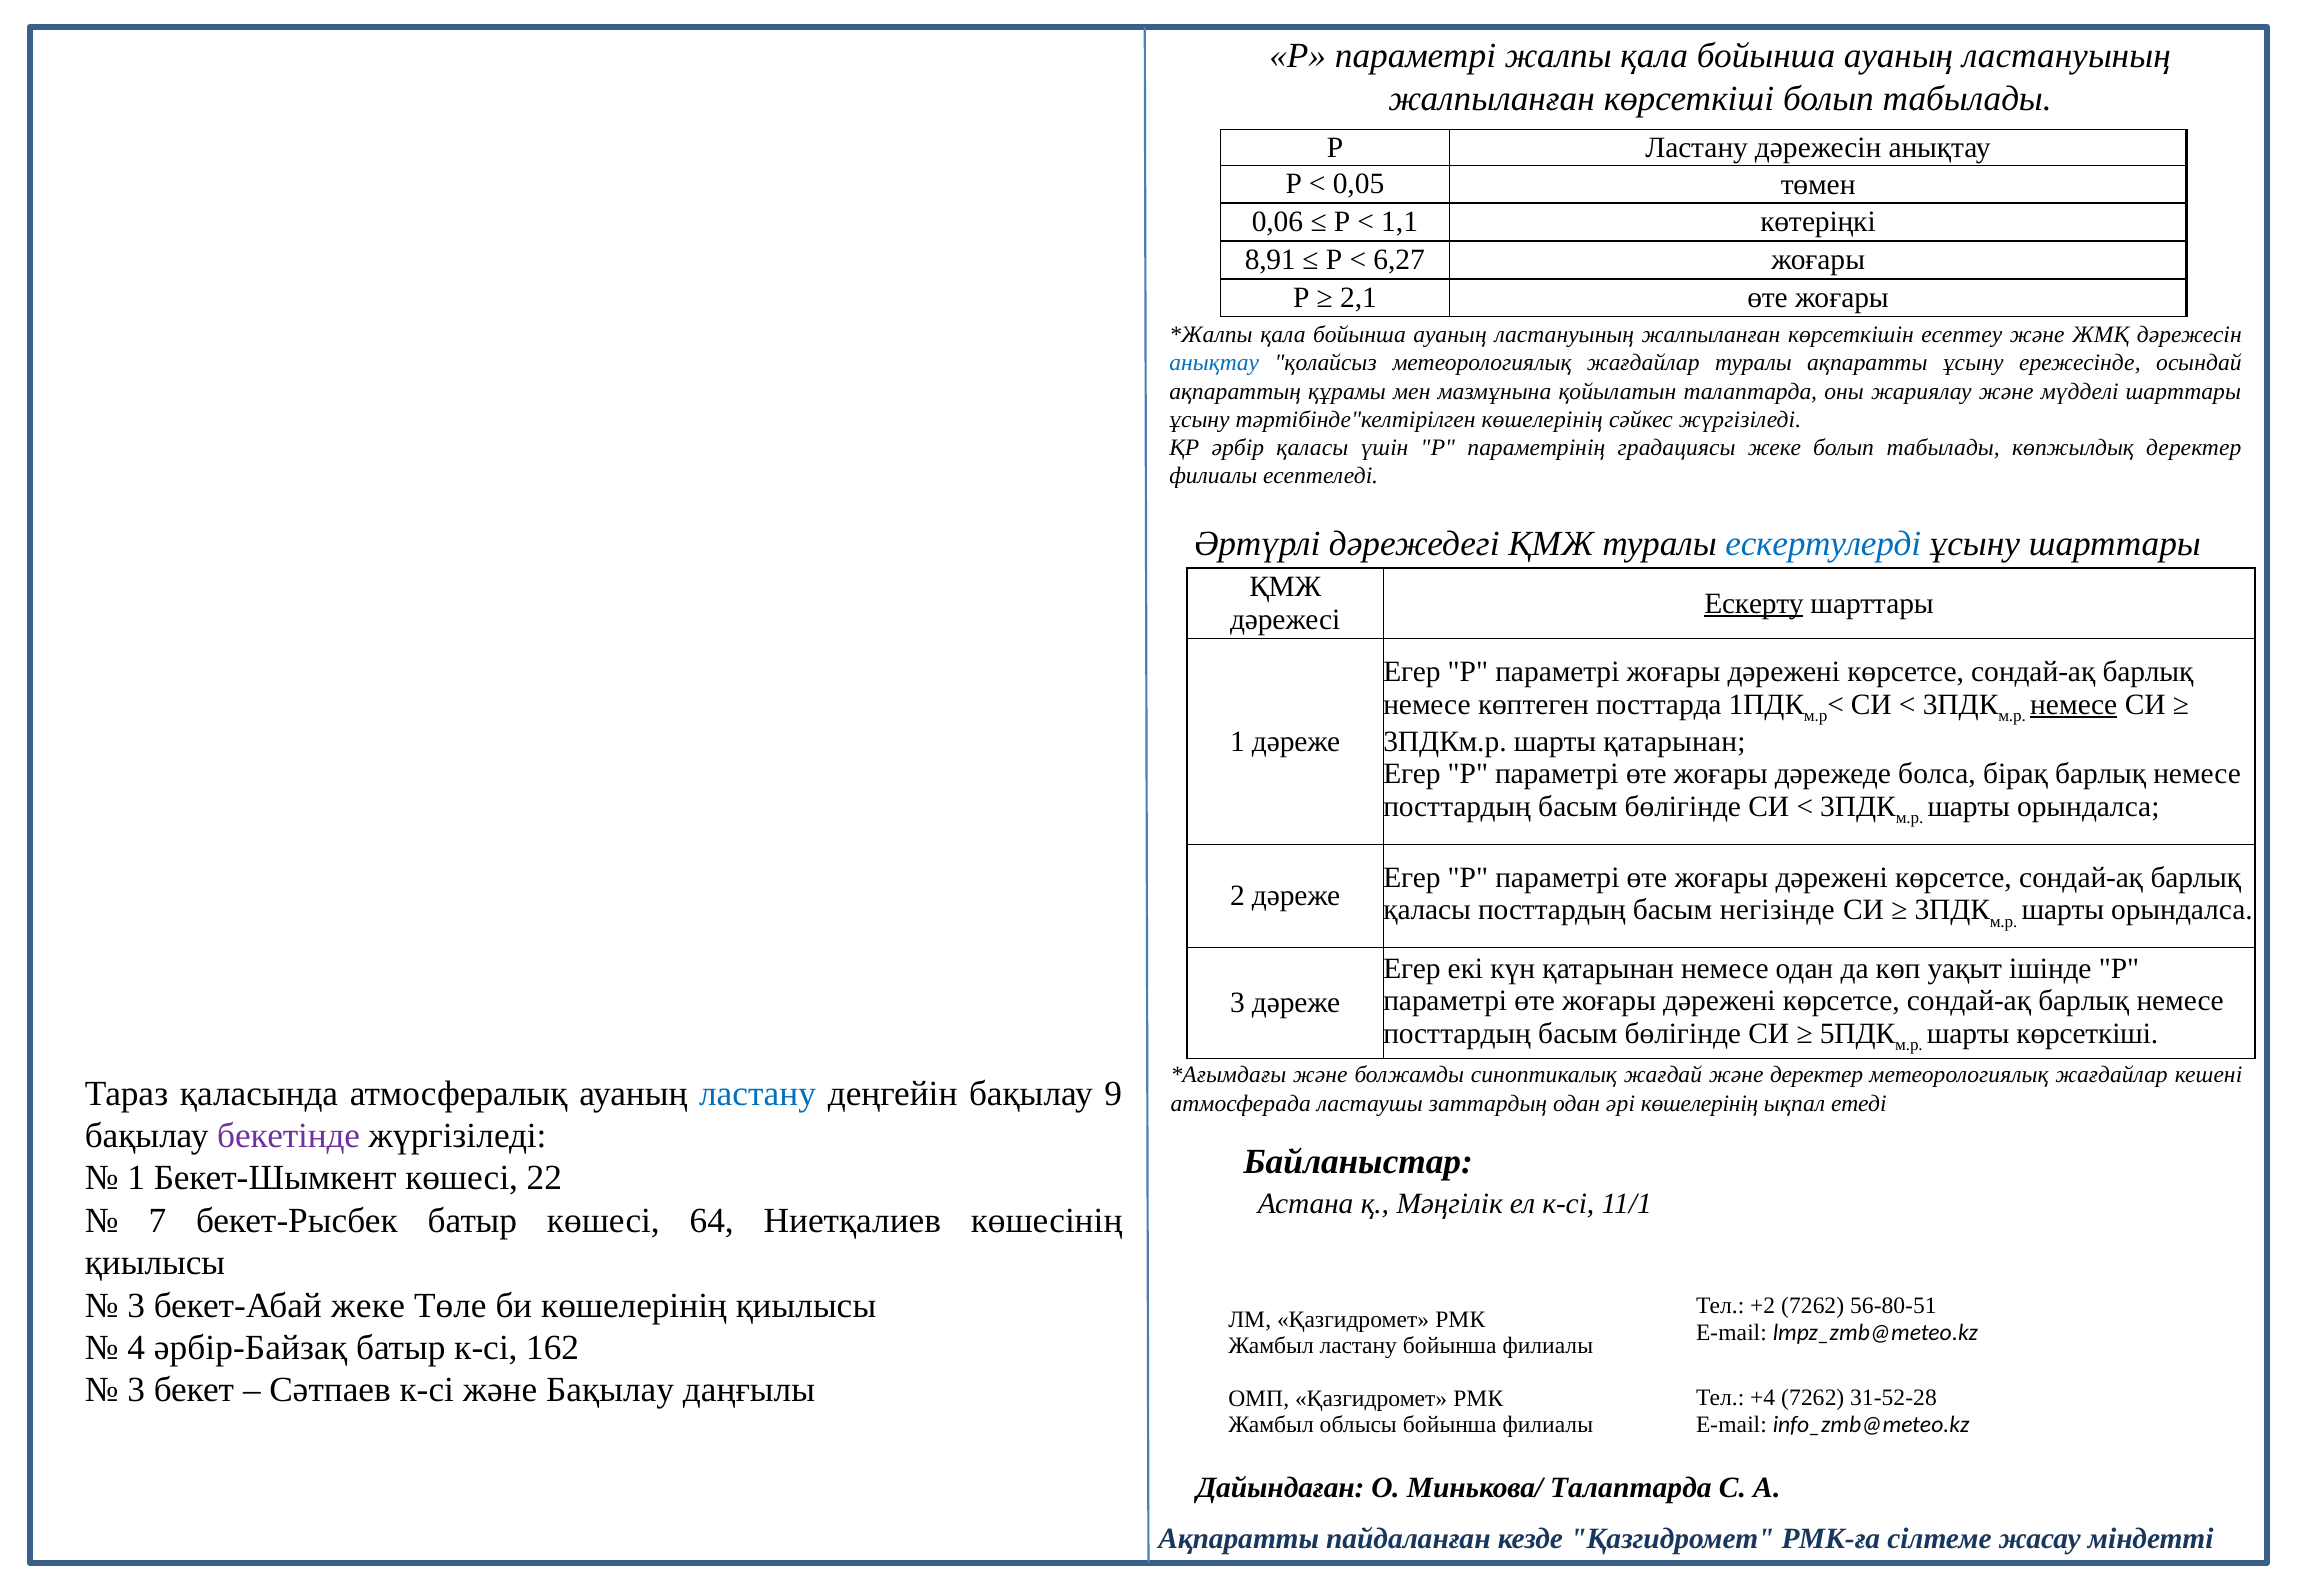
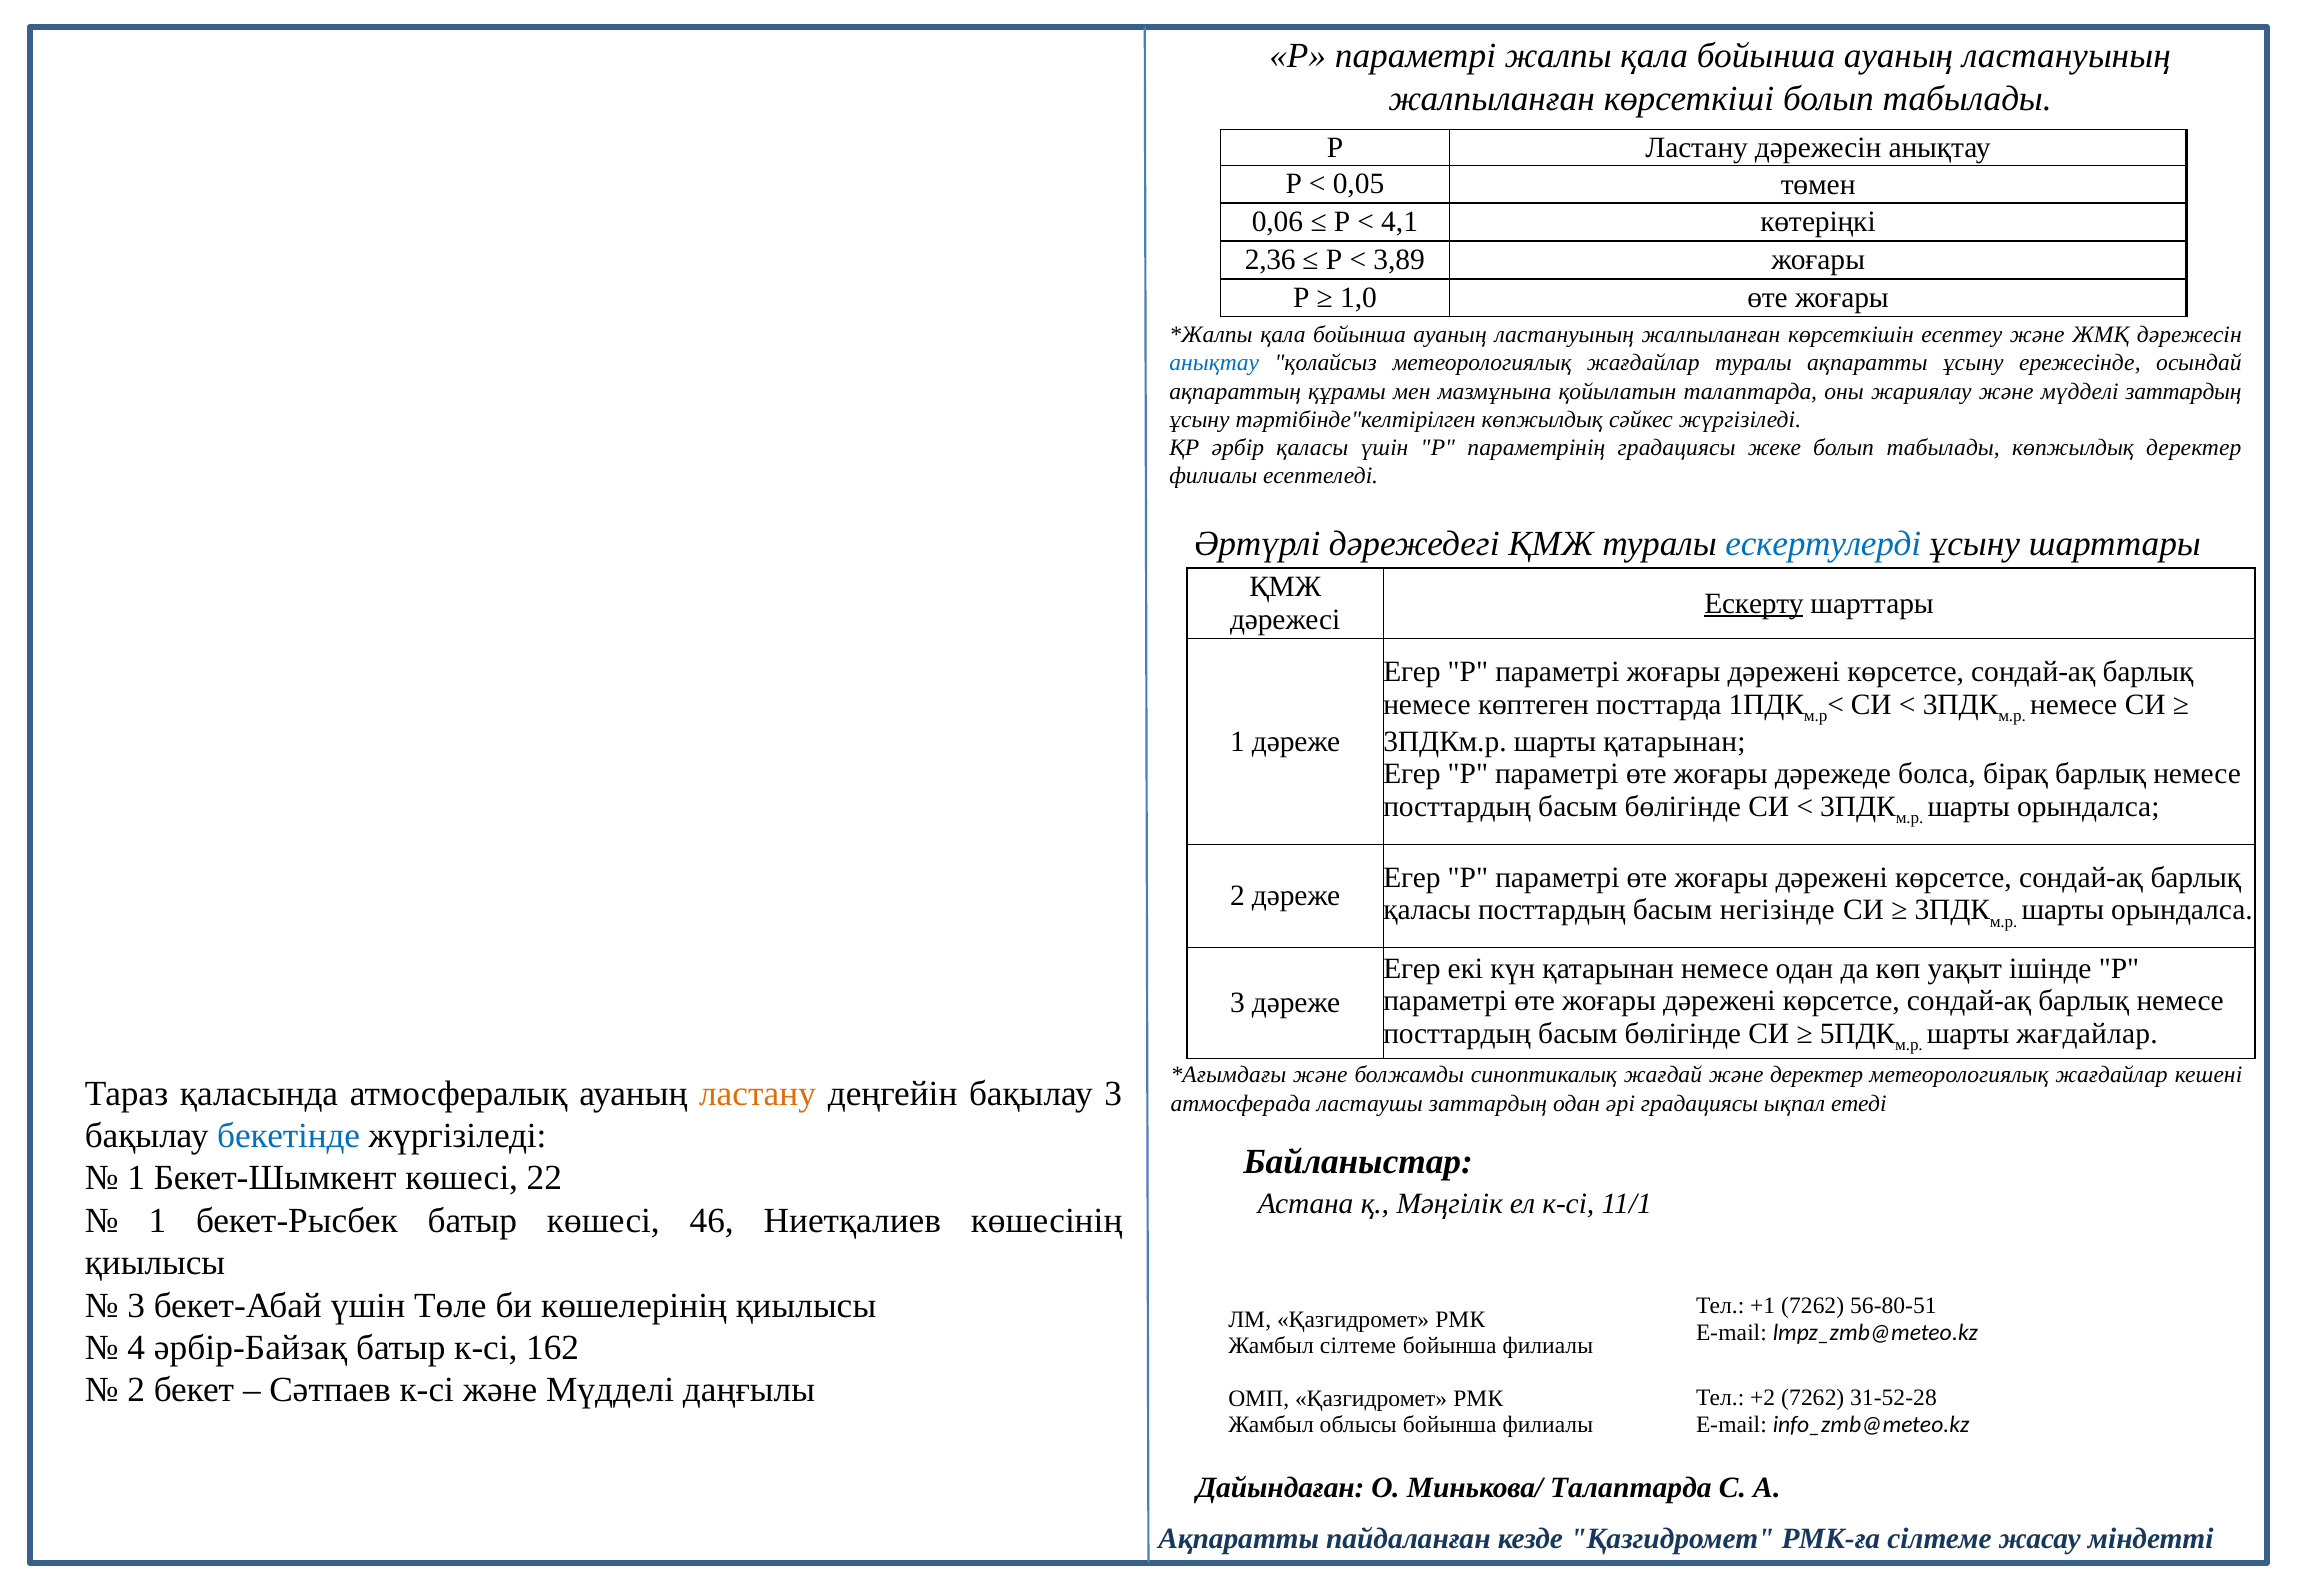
1,1: 1,1 -> 4,1 (1400, 222)
8,91: 8,91 -> 2,36 (1270, 260)
6,27: 6,27 -> 3,89 (1399, 260)
2,1: 2,1 -> 1,0 (1359, 298)
мүдделі шарттары: шарттары -> заттардың (2183, 391)
тәртібінде"келтірілген көшелерінің: көшелерінің -> көпжылдық (1542, 420)
немесе underline: present -> none (2074, 705)
шарты көрсеткіші: көрсеткіші -> жағдайлар (2087, 1033)
ластану colour: blue -> orange (758, 1094)
бақылау 9: 9 -> 3 (1113, 1094)
әрі көшелерінің: көшелерінің -> градациясы (1699, 1104)
бекетінде colour: purple -> blue (289, 1136)
7: 7 -> 1 (157, 1221)
64: 64 -> 46 (712, 1221)
бекет-Абай жеке: жеке -> үшін (368, 1306)
+2: +2 -> +1 (1763, 1306)
Жамбыл ластану: ластану -> сілтеме (1358, 1346)
3: 3 -> 2 (136, 1390)
к-сі және Бақылау: Бақылау -> Мүдделі (610, 1390)
+4: +4 -> +2 (1763, 1398)
